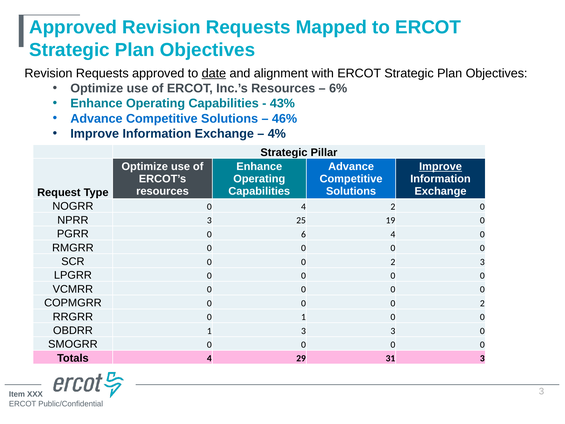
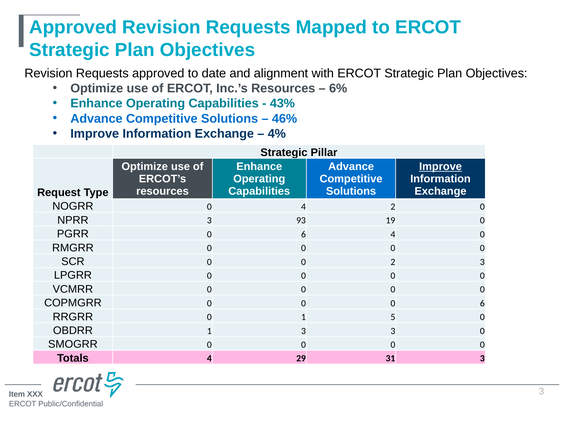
date underline: present -> none (214, 73)
25: 25 -> 93 (301, 220)
0 0 0 2: 2 -> 6 (482, 303)
1 0: 0 -> 5 (393, 317)
